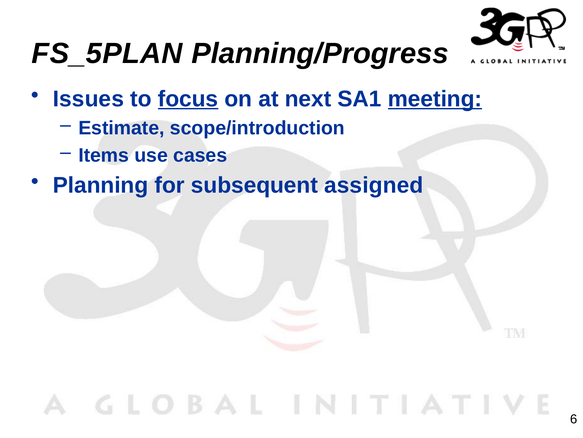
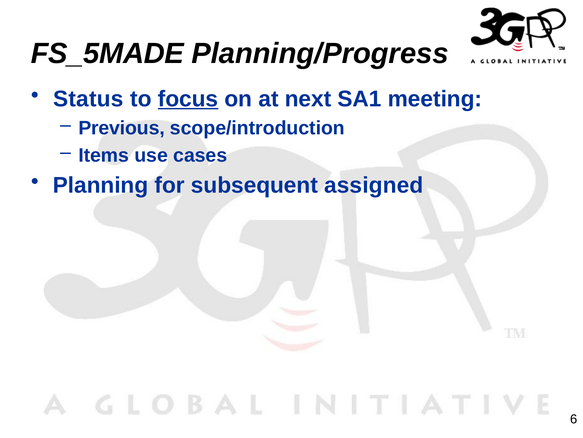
FS_5PLAN: FS_5PLAN -> FS_5MADE (107, 53)
Issues: Issues -> Status (88, 99)
meeting underline: present -> none (435, 99)
Estimate: Estimate -> Previous (122, 128)
